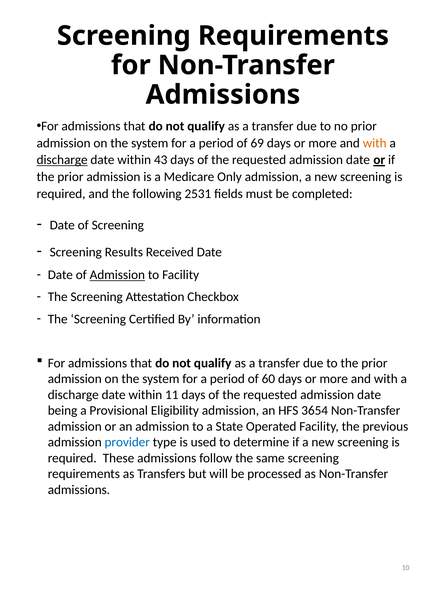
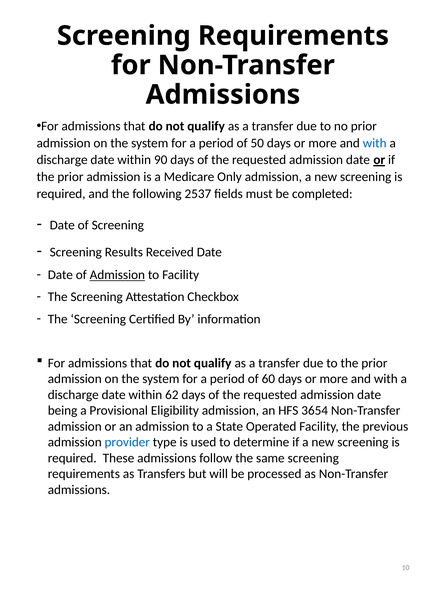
69: 69 -> 50 (257, 143)
with colour: orange -> blue (375, 143)
discharge underline: present -> none (62, 160)
43: 43 -> 90 (161, 160)
2531: 2531 -> 2537 (198, 194)
11: 11 -> 62 (172, 395)
